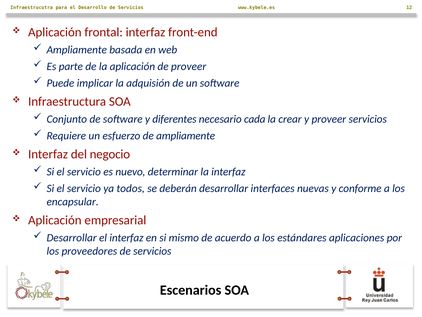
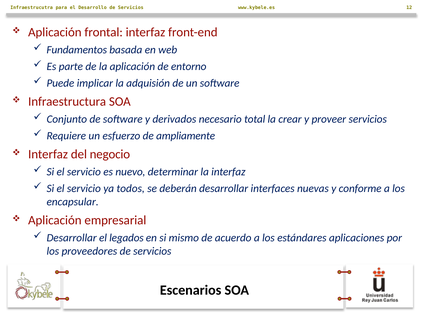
Ampliamente: Ampliamente -> Fundamentos (77, 50)
de proveer: proveer -> entorno (189, 66)
diferentes: diferentes -> derivados (174, 119)
cada: cada -> total (255, 119)
el interfaz: interfaz -> legados (126, 237)
